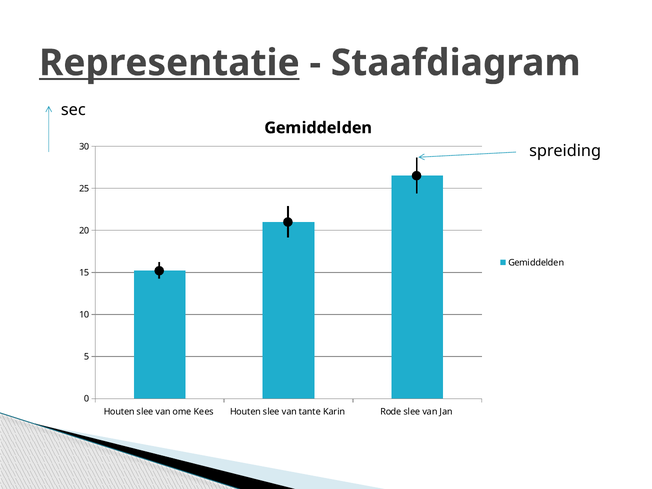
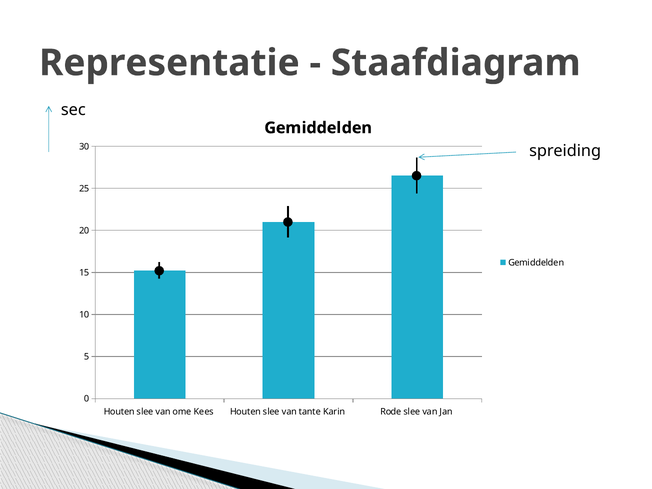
Representatie underline: present -> none (169, 63)
